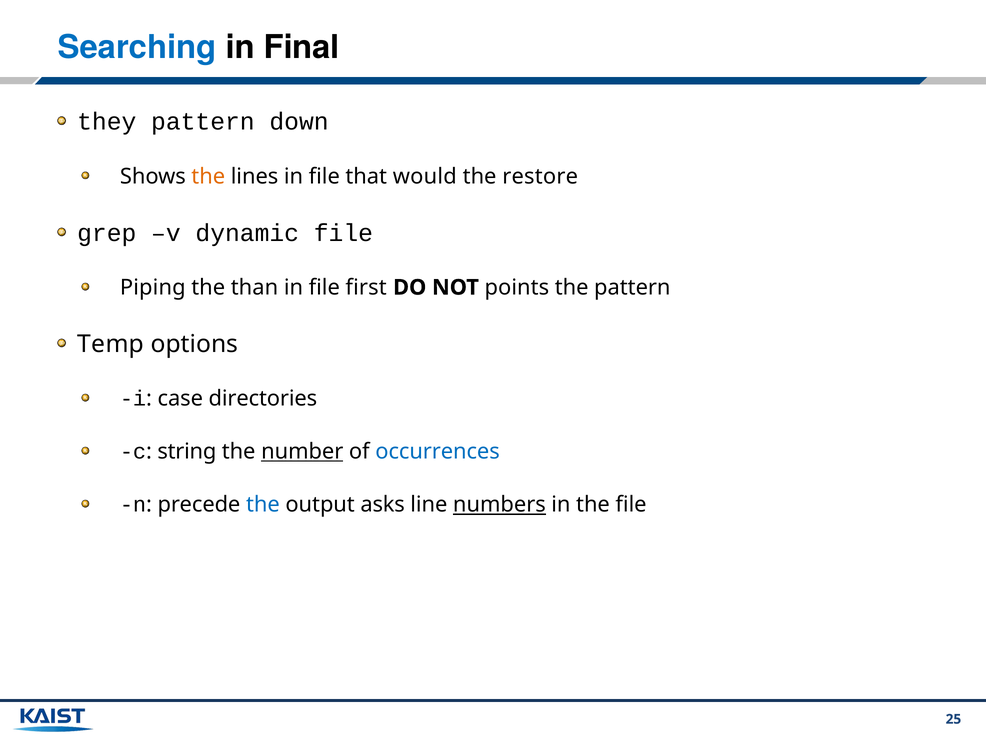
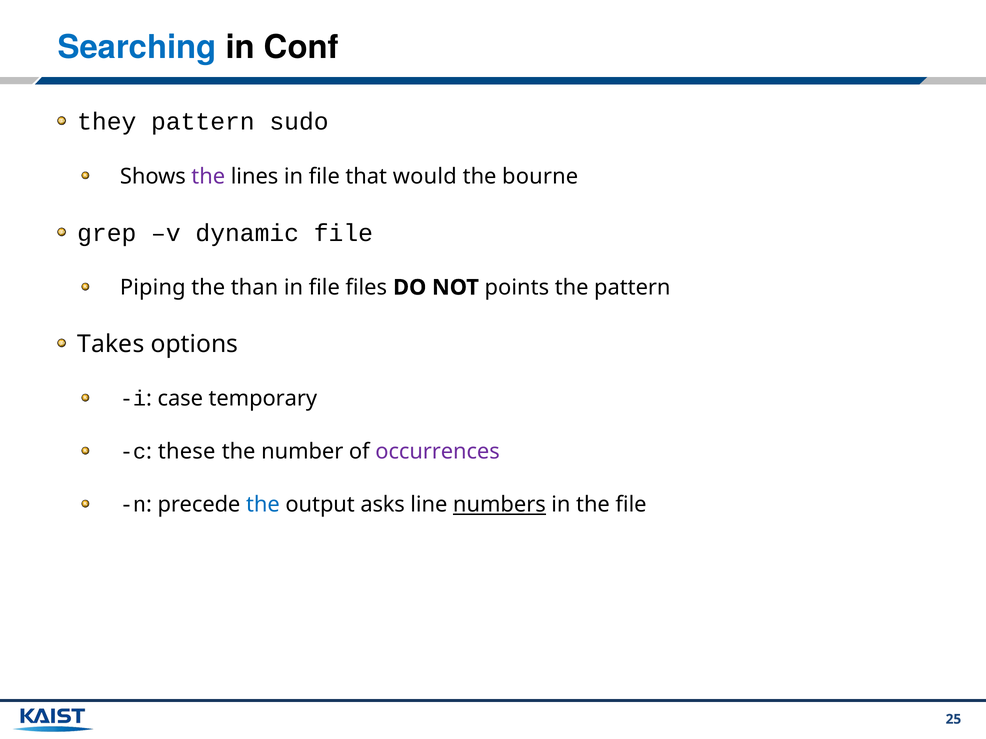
Final: Final -> Conf (301, 47)
down: down -> sudo (299, 122)
the colour: orange -> purple (208, 176)
restore: restore -> bourne (540, 176)
first: first -> files (366, 288)
Temp: Temp -> Takes (111, 344)
directories: directories -> temporary (263, 399)
string: string -> these (187, 452)
number underline: present -> none (302, 452)
occurrences colour: blue -> purple (438, 452)
